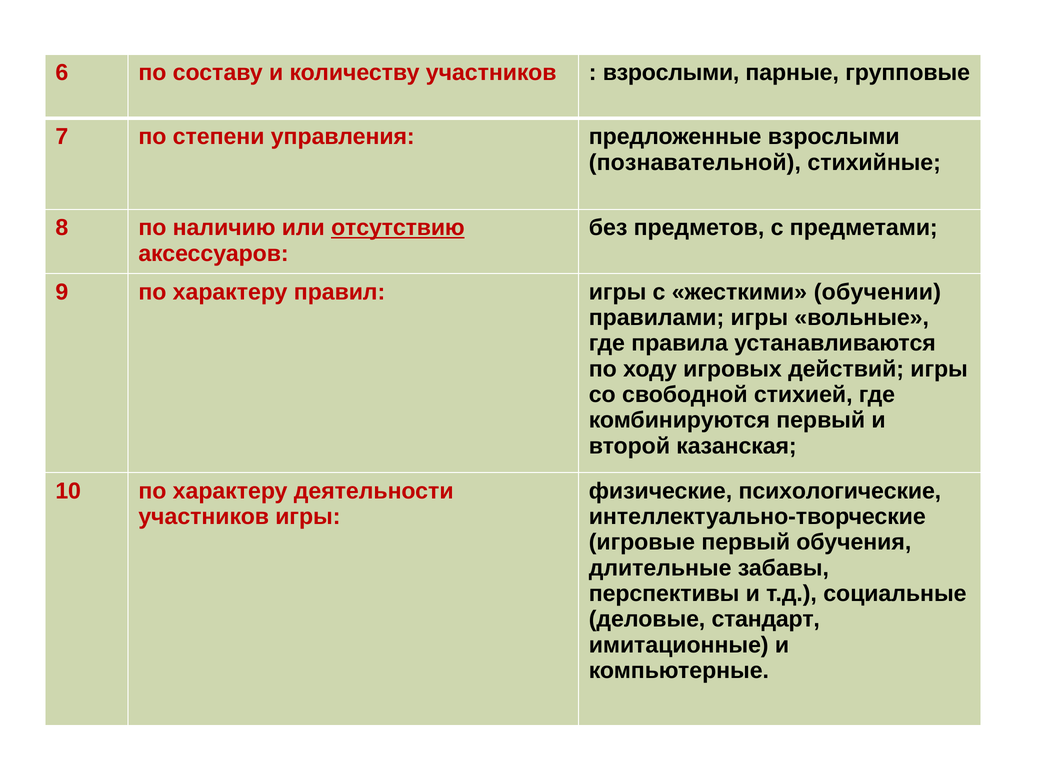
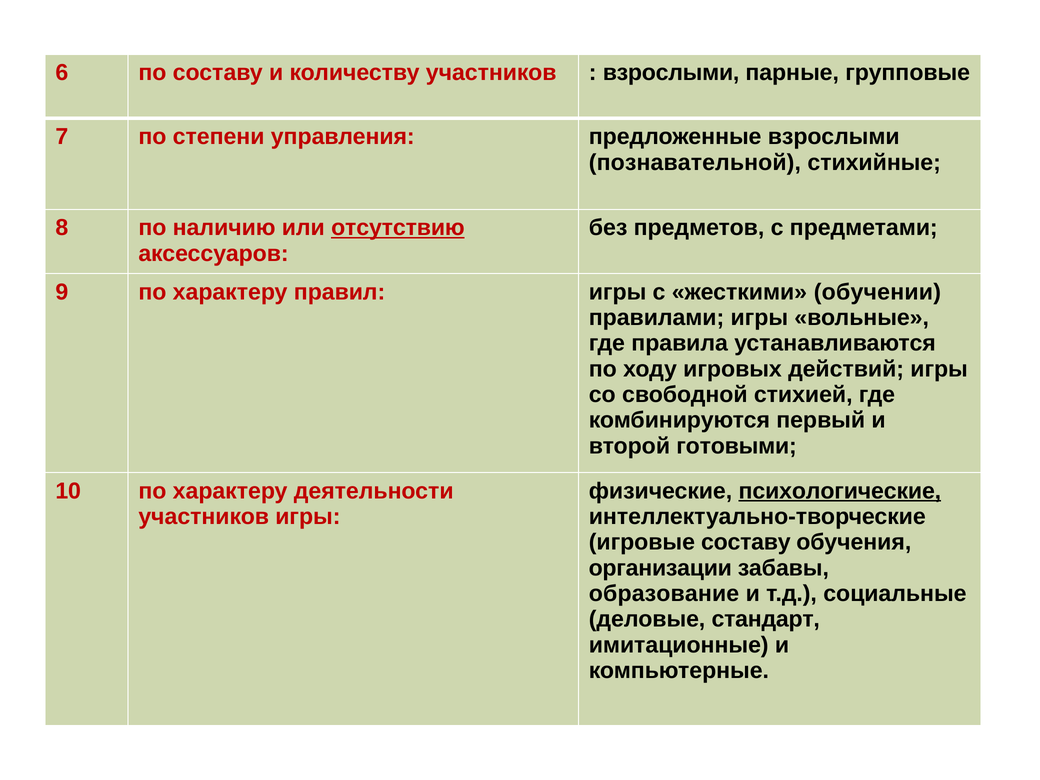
казанская: казанская -> готовыми (737, 446)
психологические underline: none -> present (840, 491)
игровые первый: первый -> составу (746, 542)
длительные: длительные -> организации (660, 568)
перспективы: перспективы -> образование (664, 594)
